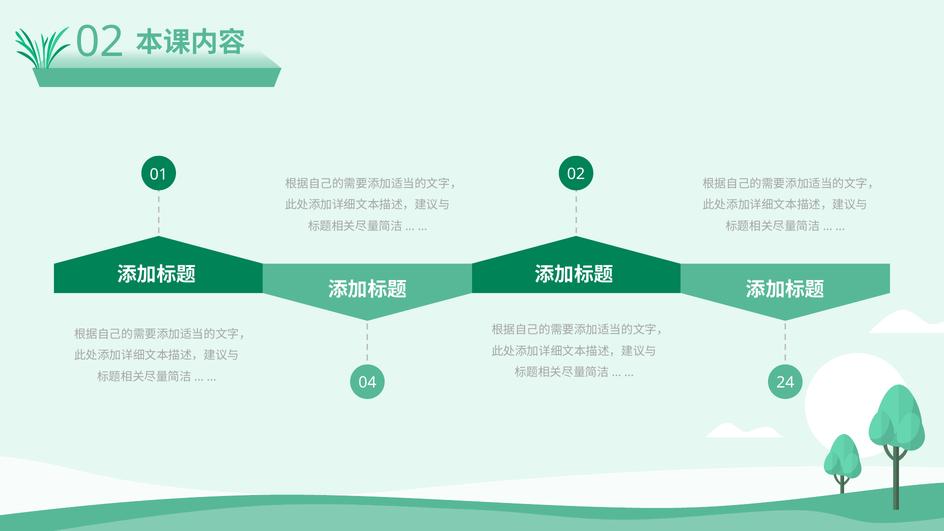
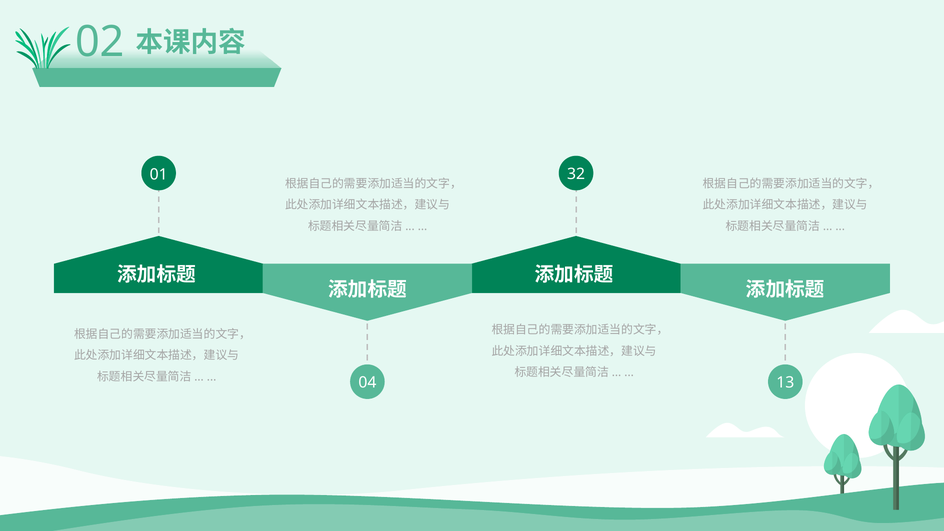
01 02: 02 -> 32 (576, 174)
24: 24 -> 13 (785, 382)
